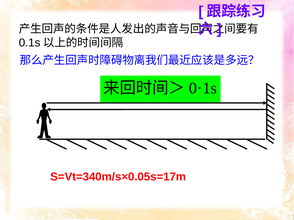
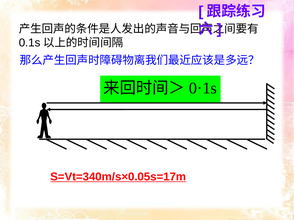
S=Vt=340m/s×0.05s=17m underline: none -> present (118, 177)
